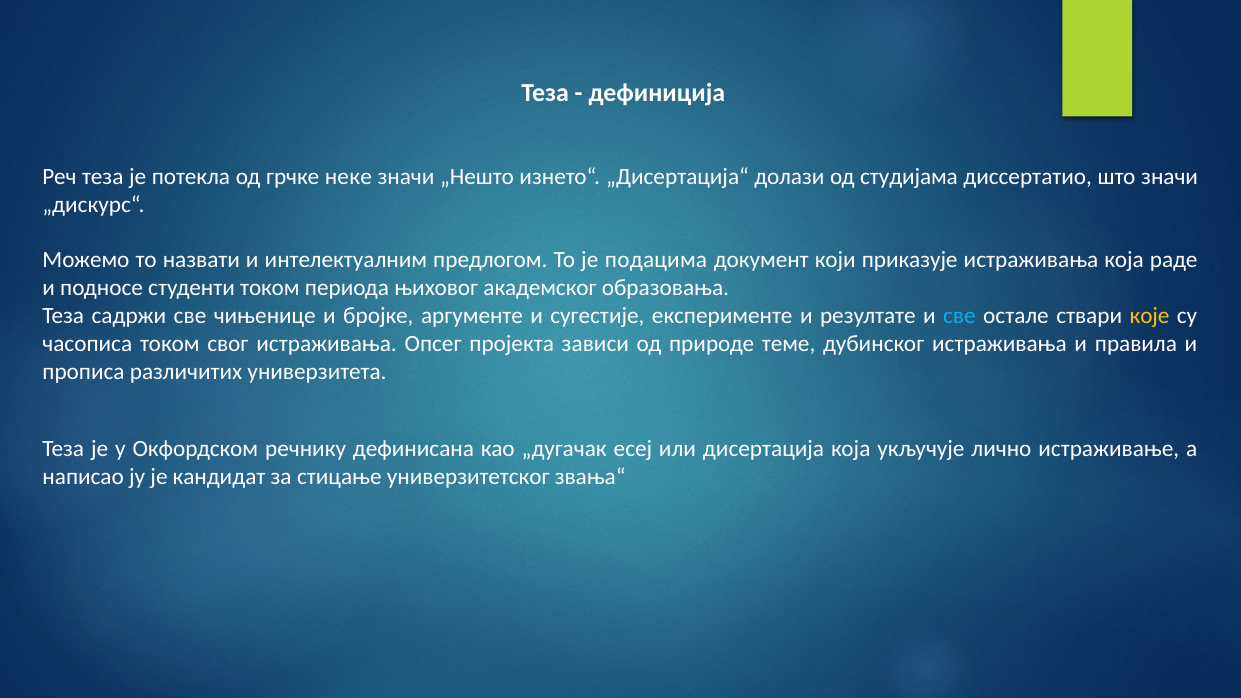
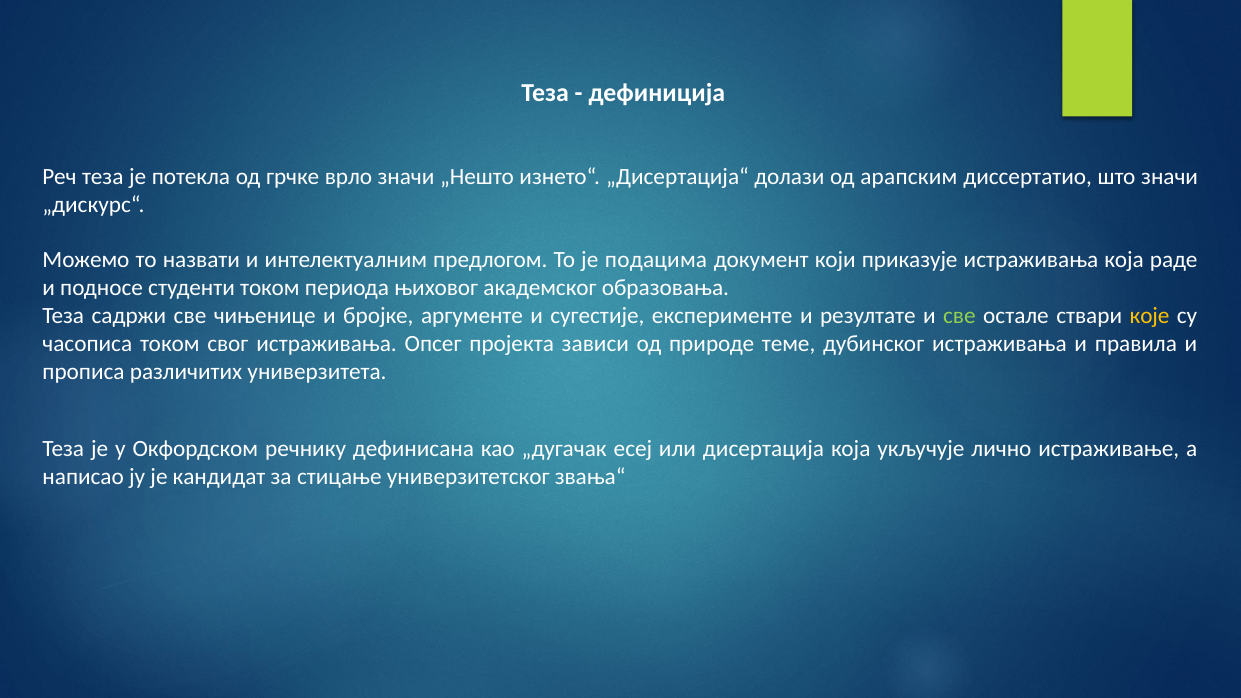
неке: неке -> врло (348, 176)
студијама: студијама -> арапским (909, 176)
све colour: light blue -> light green (959, 316)
